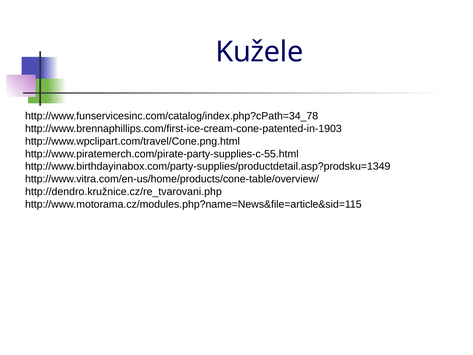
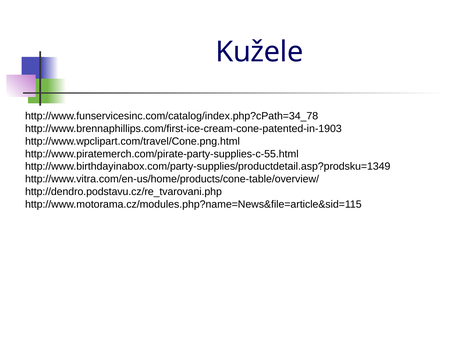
http://dendro.kružnice.cz/re_tvarovani.php: http://dendro.kružnice.cz/re_tvarovani.php -> http://dendro.podstavu.cz/re_tvarovani.php (123, 192)
